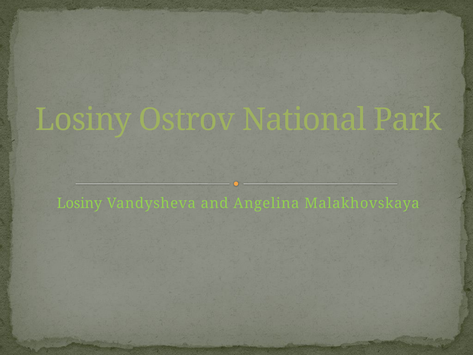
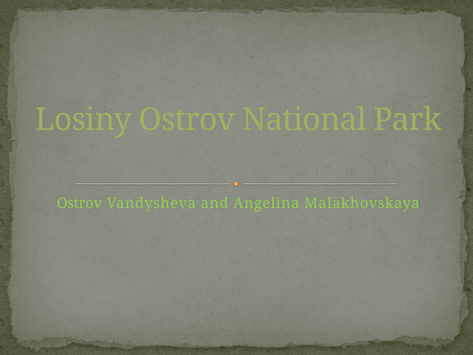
Losiny: Losiny -> Ostrov (79, 203)
